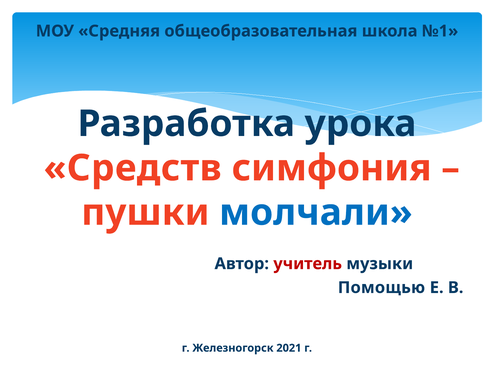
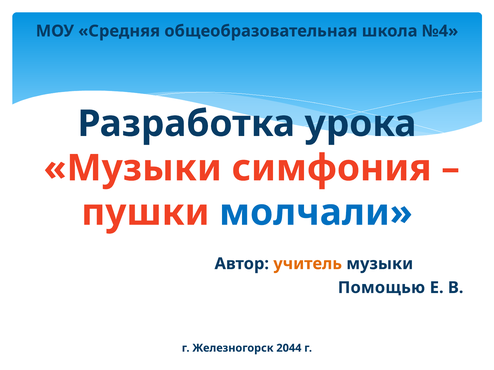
№1: №1 -> №4 (440, 31)
Средств: Средств -> Музыки (133, 168)
учитель colour: red -> orange (308, 264)
2021: 2021 -> 2044 (289, 349)
